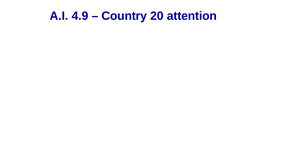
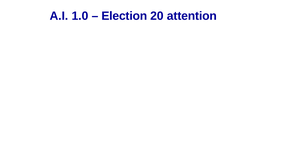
4.9: 4.9 -> 1.0 (80, 16)
Country: Country -> Election (124, 16)
